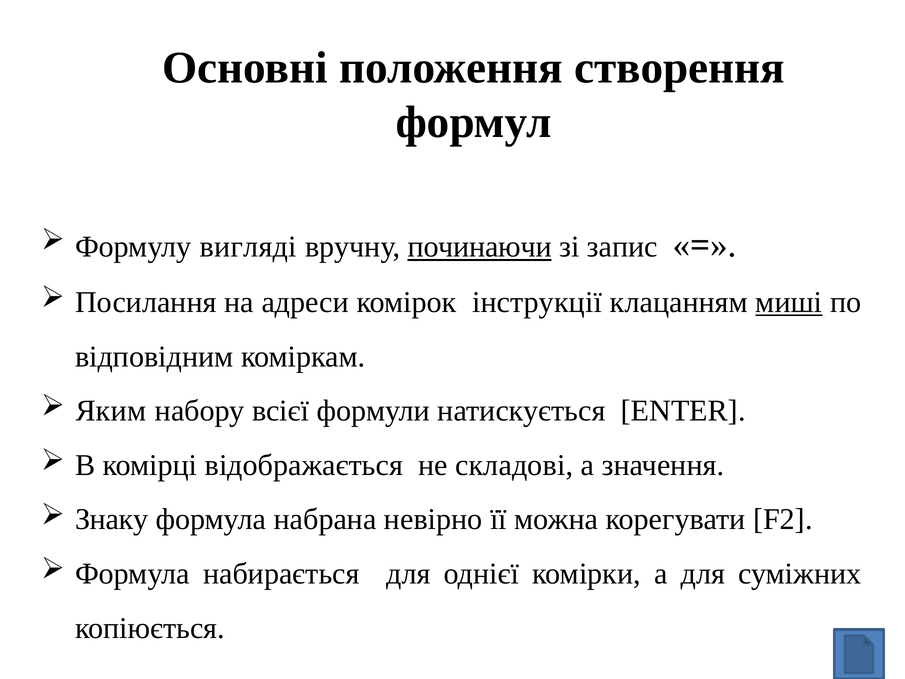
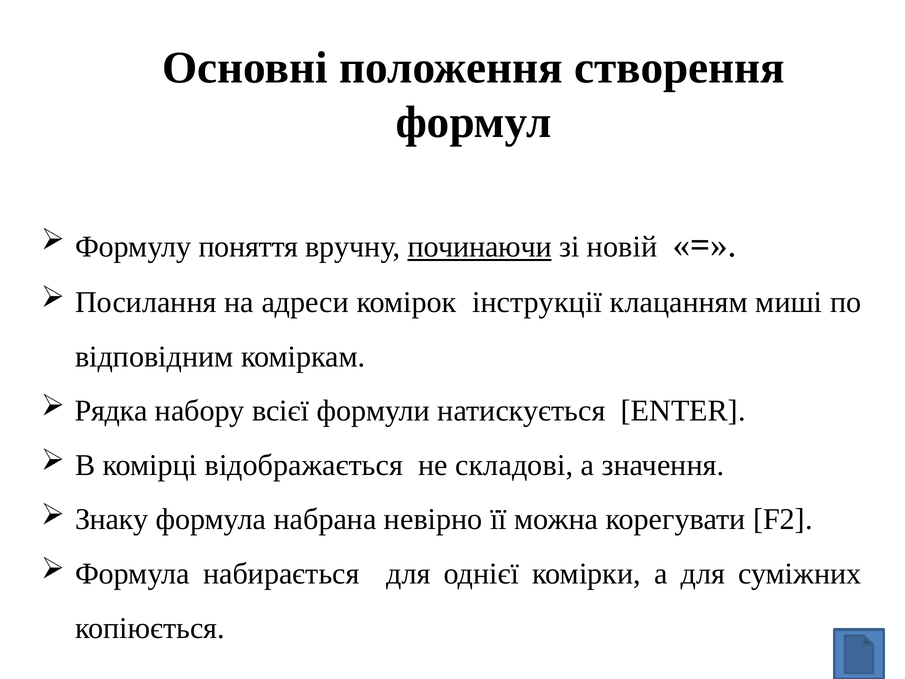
вигляді: вигляді -> поняття (248, 247)
запис: запис -> новій (622, 247)
миші underline: present -> none (789, 302)
Яким: Яким -> Рядка (111, 411)
